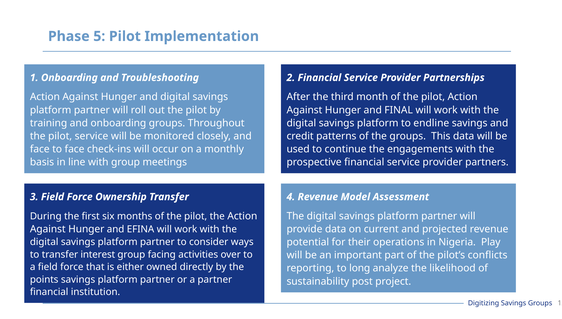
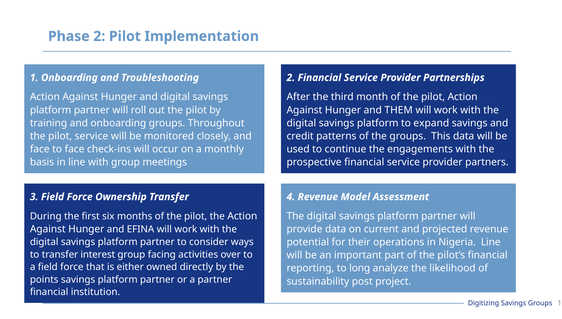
Phase 5: 5 -> 2 (99, 36)
FINAL: FINAL -> THEM (399, 110)
endline: endline -> expand (431, 123)
Nigeria Play: Play -> Line (491, 242)
pilot’s conflicts: conflicts -> financial (488, 255)
